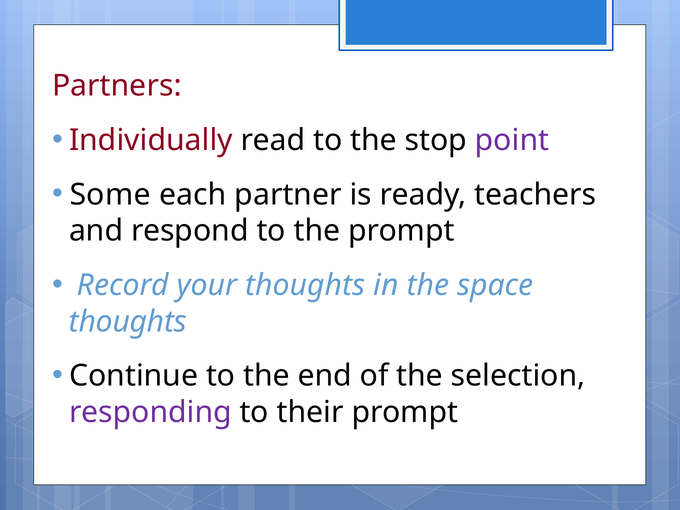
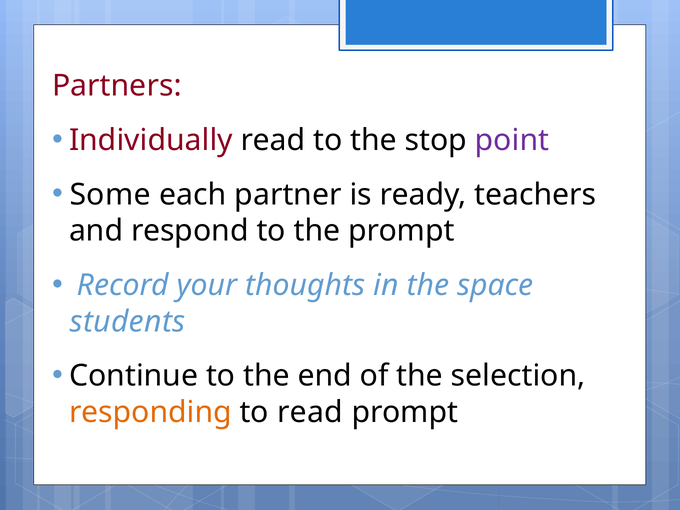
thoughts: thoughts -> students (128, 322)
responding colour: purple -> orange (150, 412)
to their: their -> read (310, 412)
